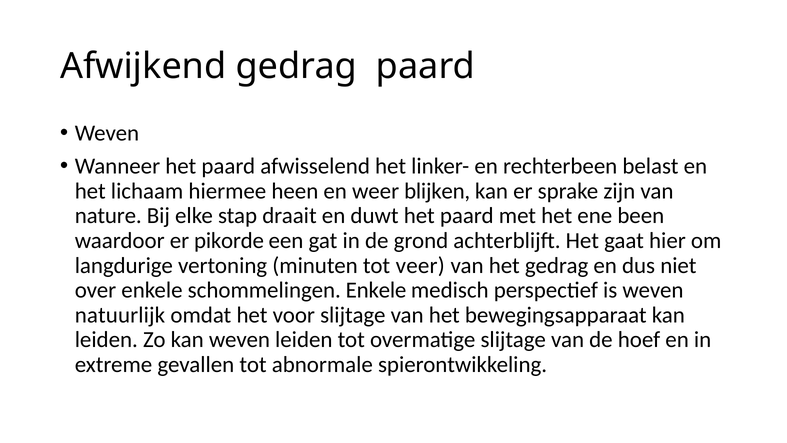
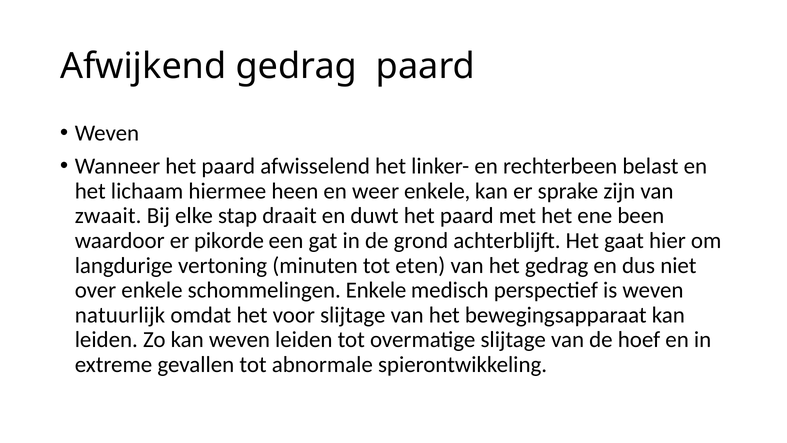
weer blijken: blijken -> enkele (437, 191)
nature: nature -> zwaait (108, 216)
veer: veer -> eten (420, 265)
